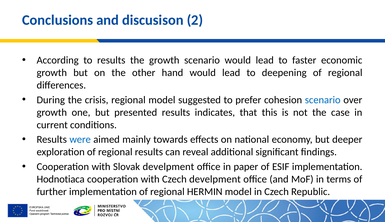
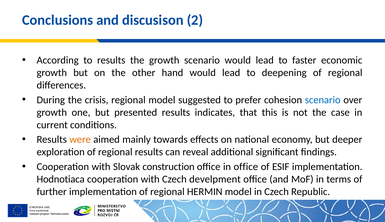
were colour: blue -> orange (80, 139)
Slovak develpment: develpment -> construction (169, 166)
in paper: paper -> office (246, 166)
